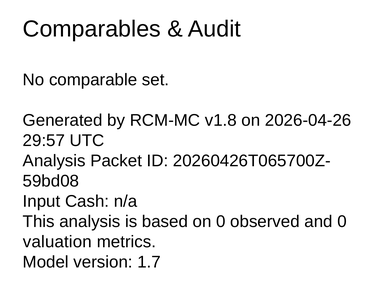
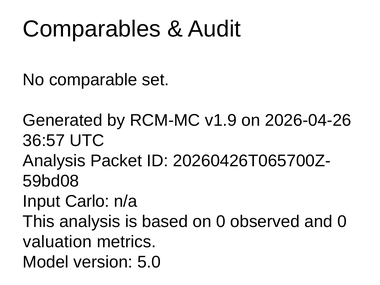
v1.8: v1.8 -> v1.9 (221, 120)
29:57: 29:57 -> 36:57 (44, 141)
Cash: Cash -> Carlo (87, 201)
1.7: 1.7 -> 5.0 (149, 262)
